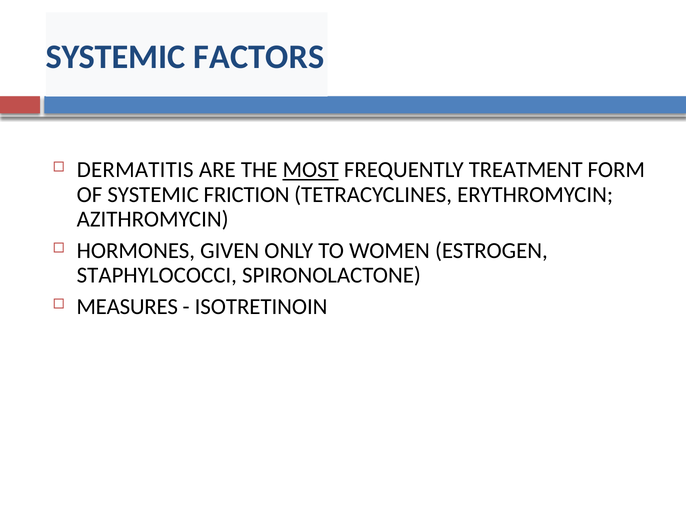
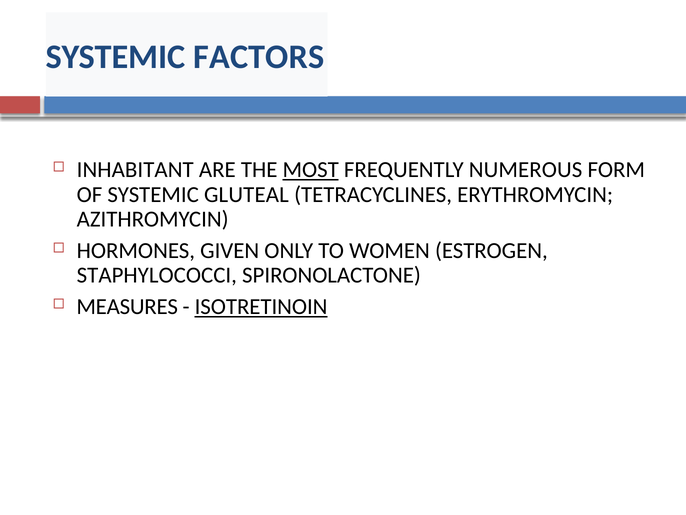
DERMATITIS: DERMATITIS -> INHABITANT (135, 170)
TREATMENT: TREATMENT -> NUMEROUS (526, 170)
FRICTION: FRICTION -> GLUTEAL (246, 194)
ISOTRETINOIN underline: none -> present (261, 307)
